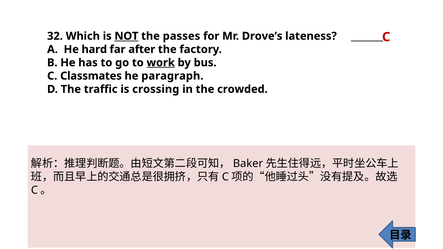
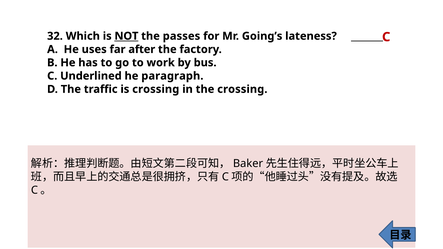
Drove’s: Drove’s -> Going’s (262, 36)
hard: hard -> uses (94, 49)
work underline: present -> none (161, 63)
Classmates: Classmates -> Underlined (91, 76)
the crowded: crowded -> crossing (242, 89)
